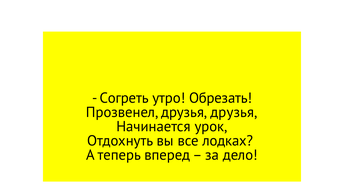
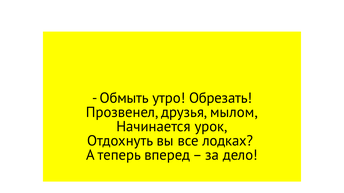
Согреть: Согреть -> Обмыть (124, 98)
друзья друзья: друзья -> мылом (234, 113)
